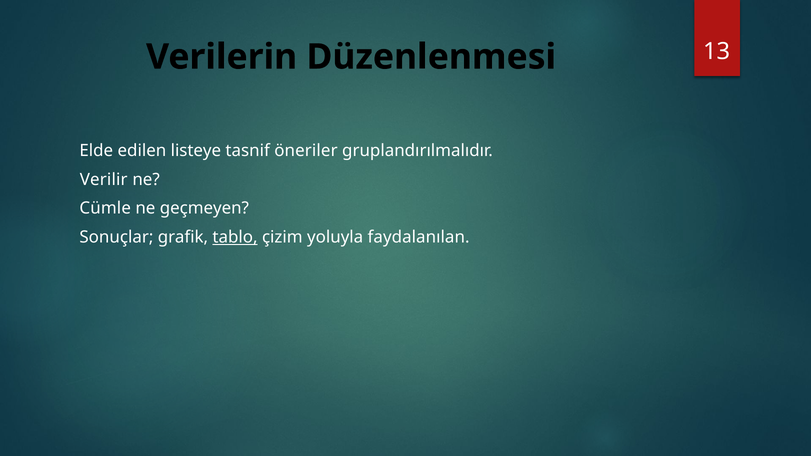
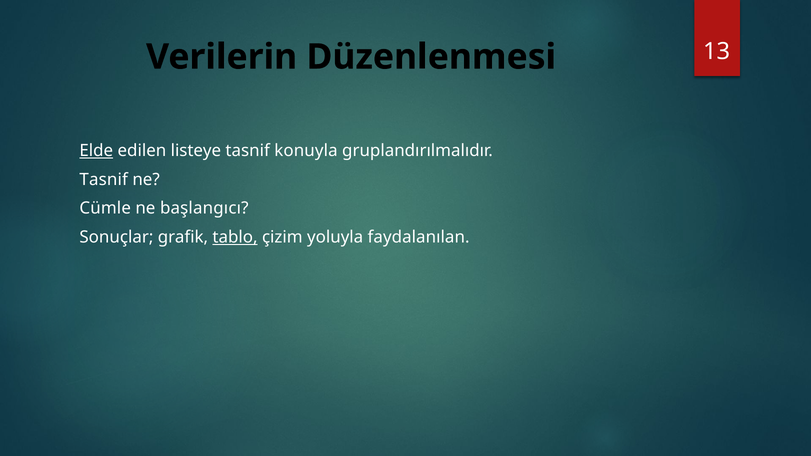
Elde underline: none -> present (96, 151)
öneriler: öneriler -> konuyla (306, 151)
Verilir: Verilir -> Tasnif (104, 180)
geçmeyen: geçmeyen -> başlangıcı (204, 208)
